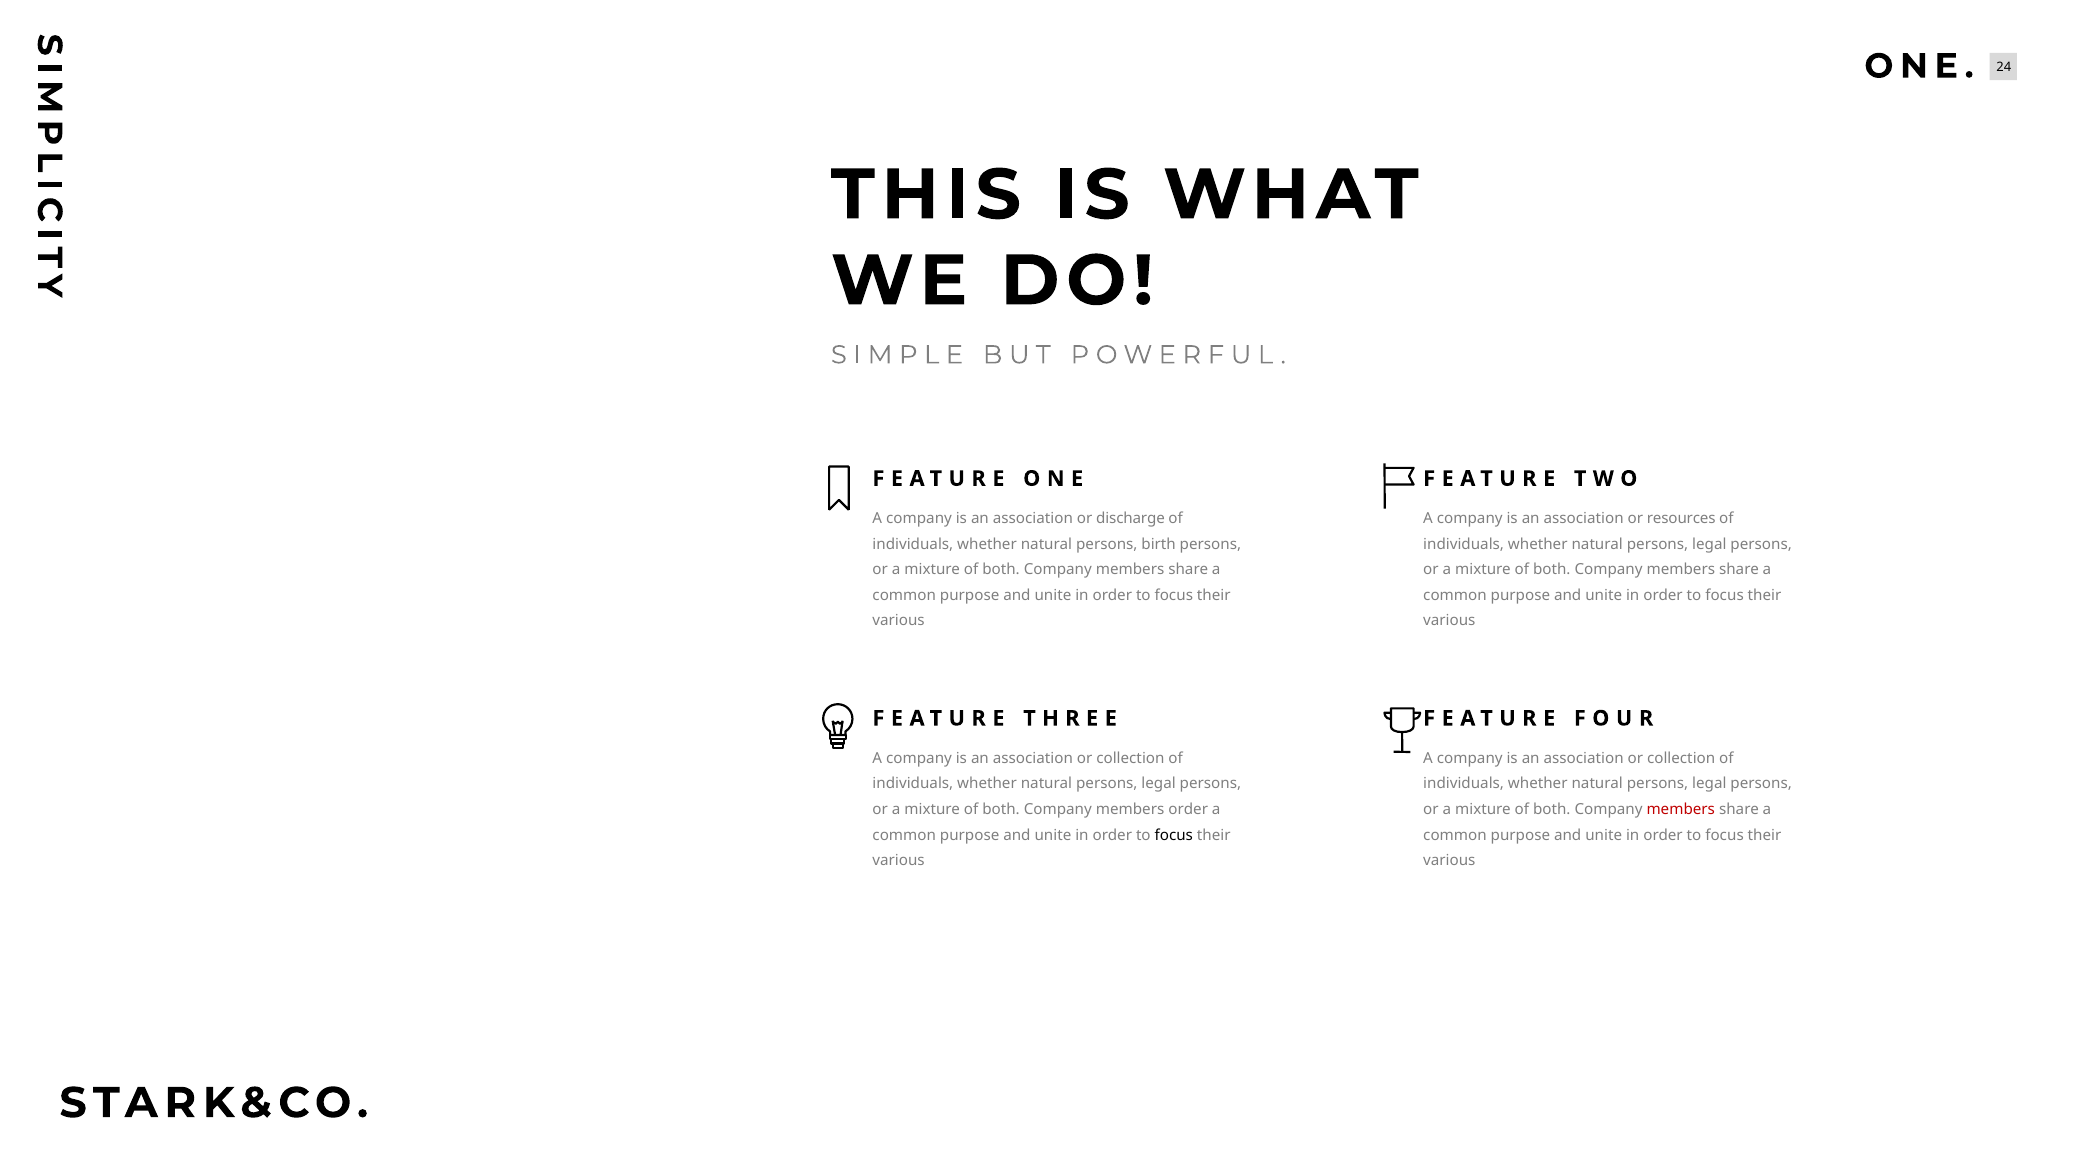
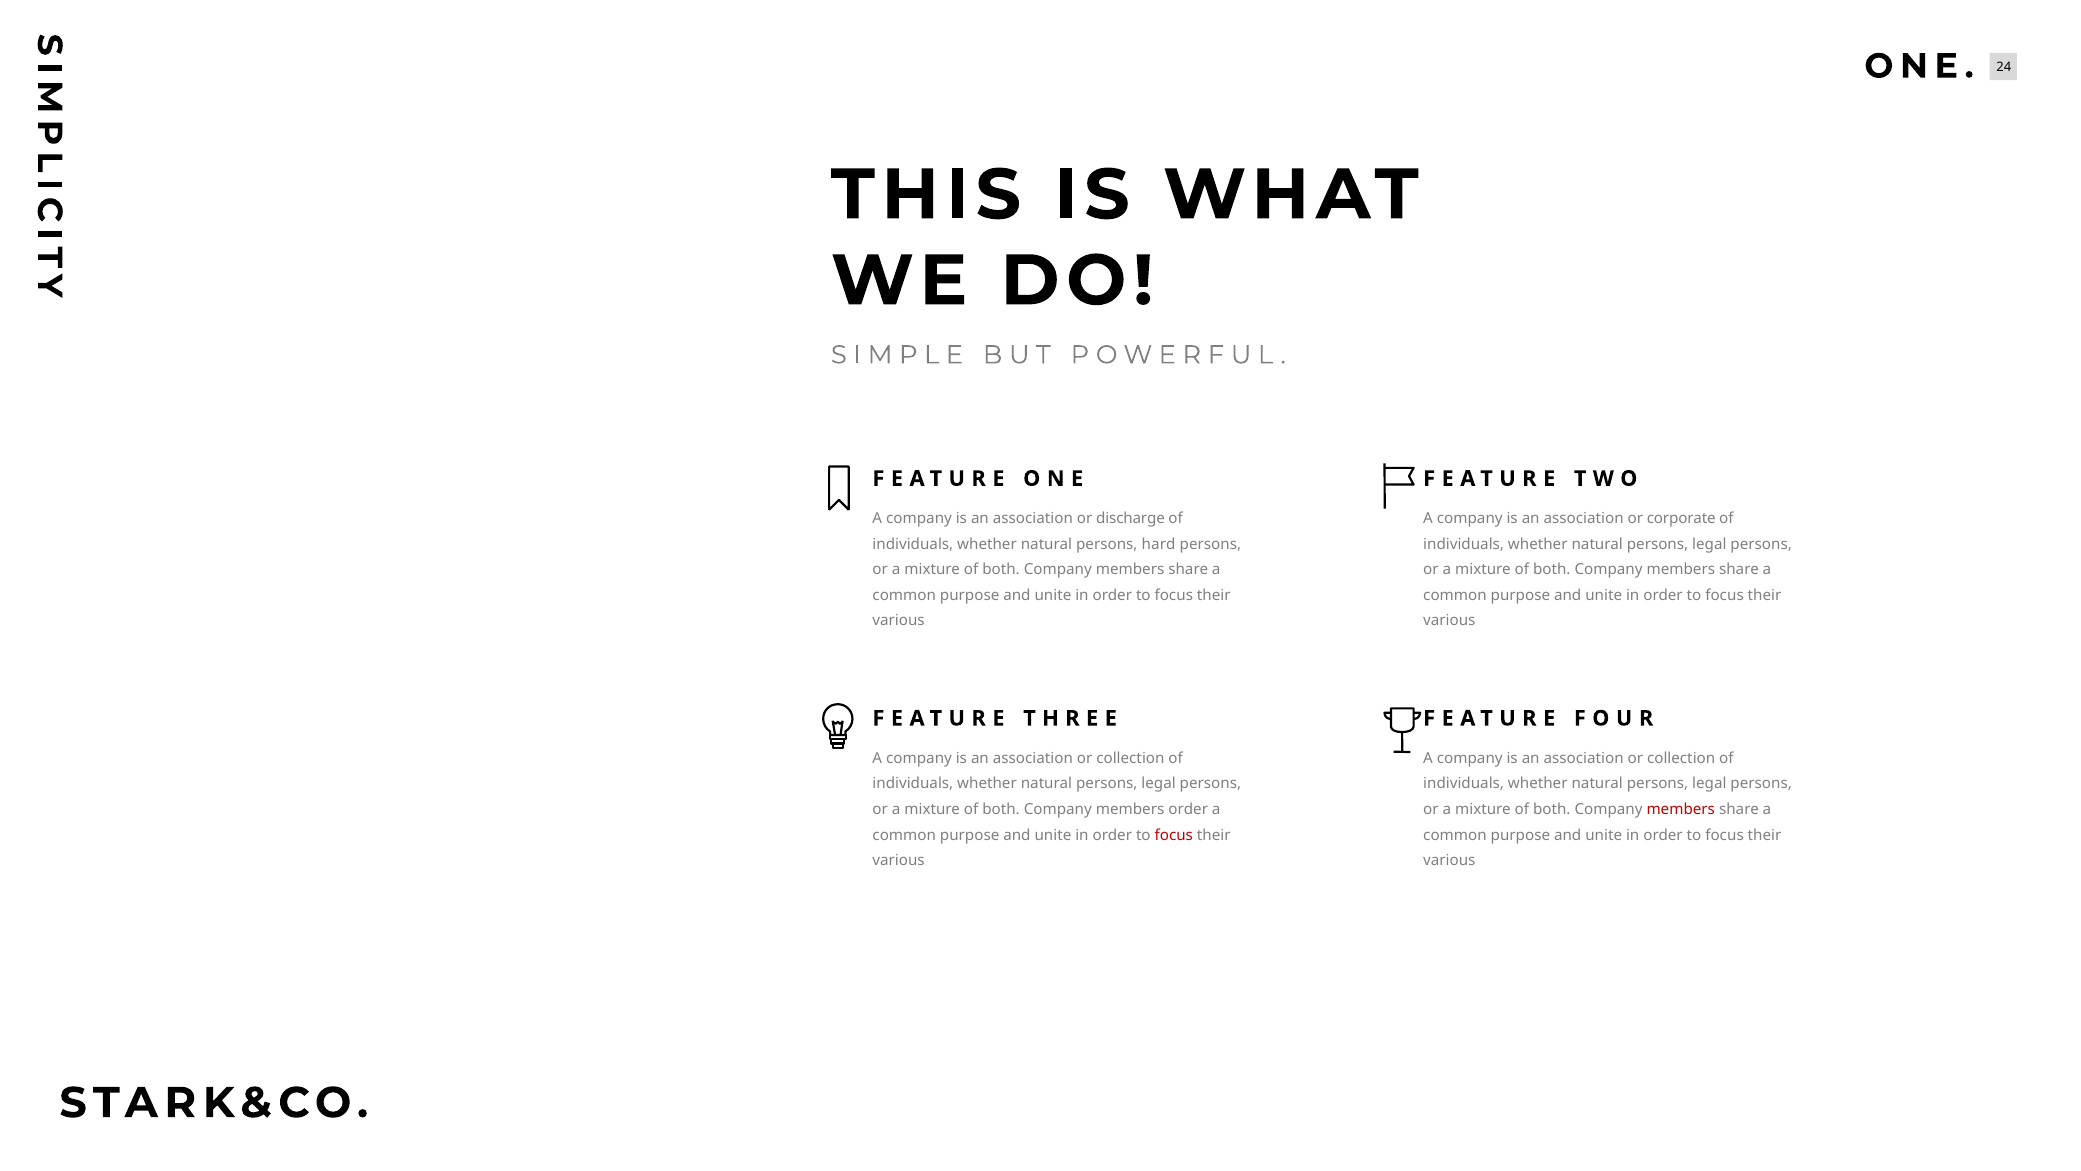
resources: resources -> corporate (1681, 519)
birth: birth -> hard (1159, 544)
focus colour: black -> red (1174, 835)
